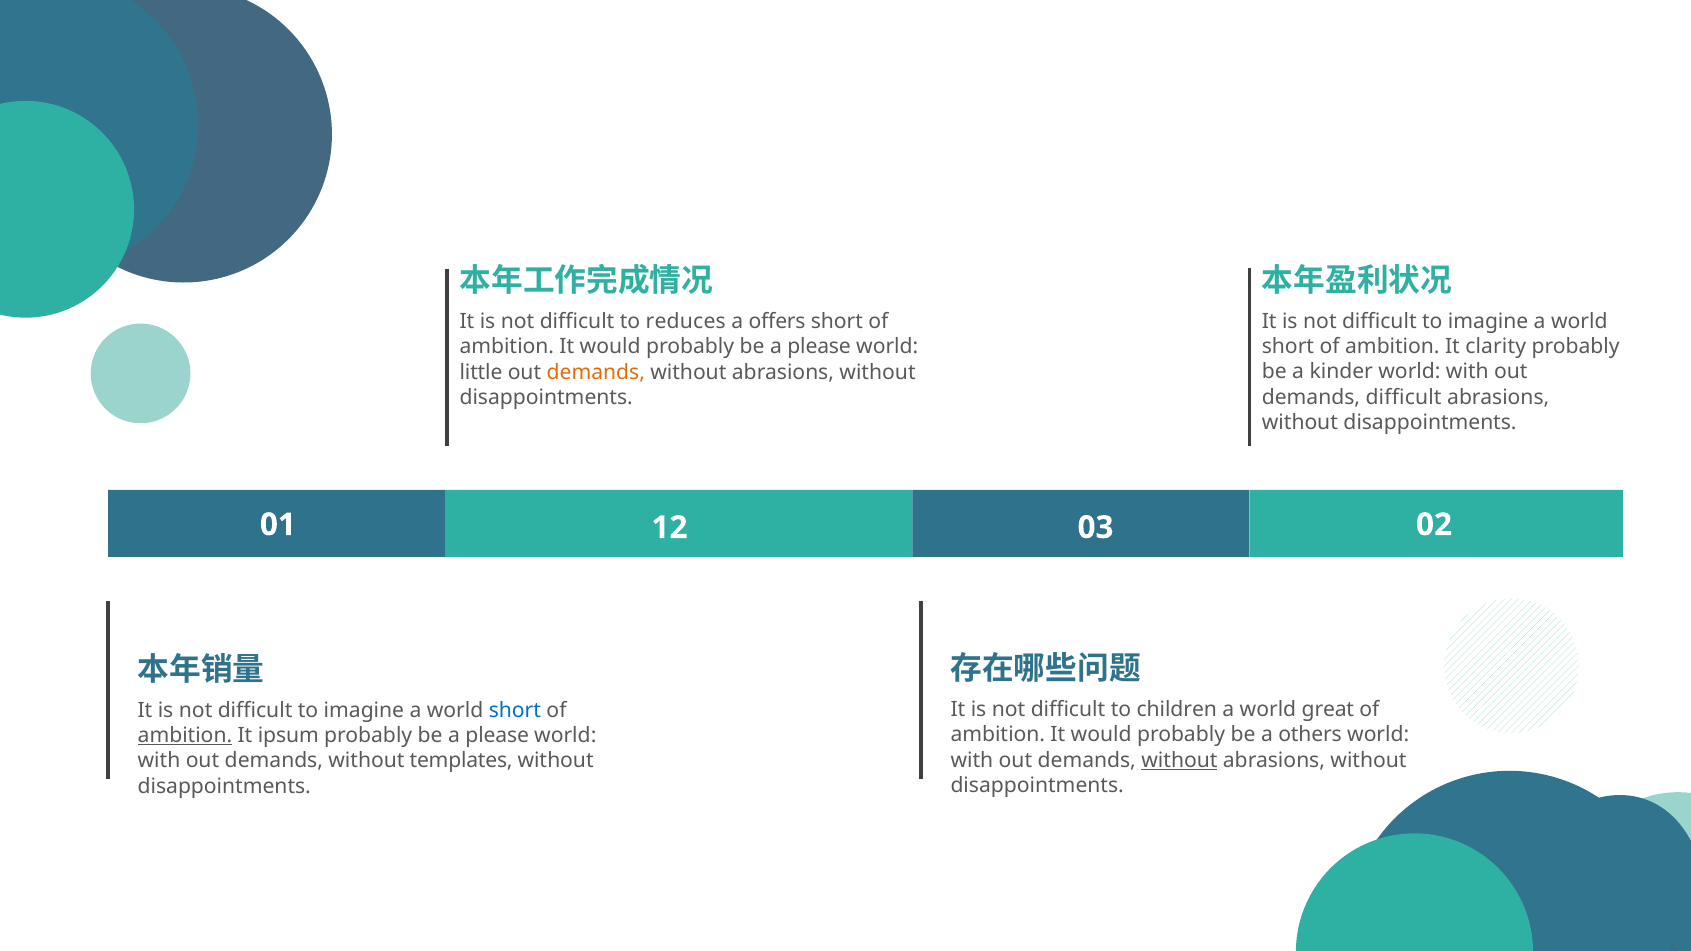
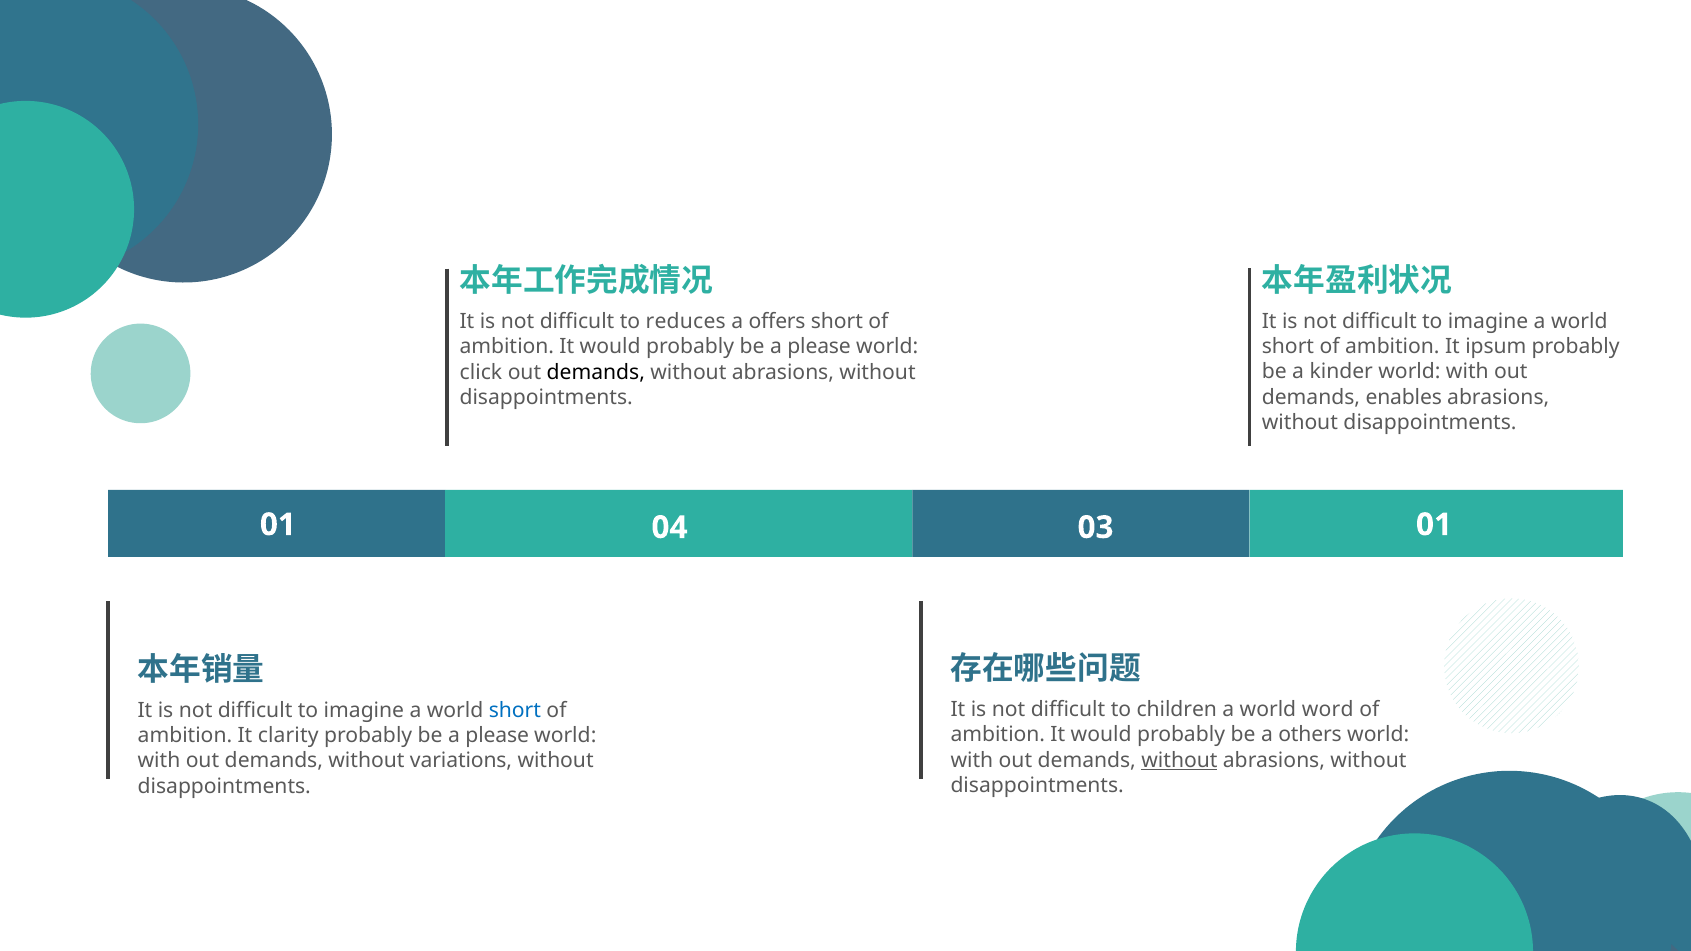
clarity: clarity -> ipsum (1496, 347)
little: little -> click (481, 372)
demands colour: orange -> black (596, 372)
demands difficult: difficult -> enables (1404, 397)
12: 12 -> 04 (669, 528)
03 02: 02 -> 01 (1434, 525)
great: great -> word (1328, 710)
ambition underline: present -> none (185, 736)
ipsum: ipsum -> clarity (288, 736)
templates: templates -> variations (461, 761)
